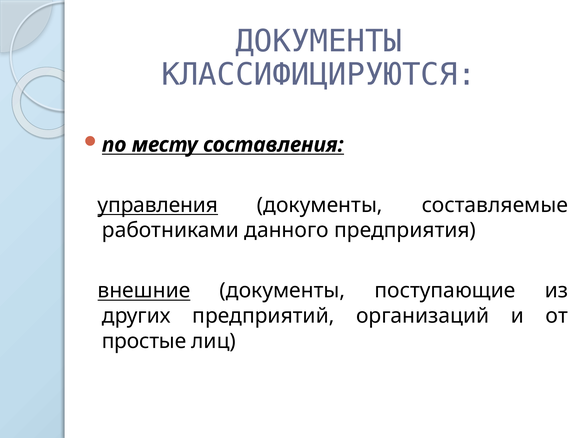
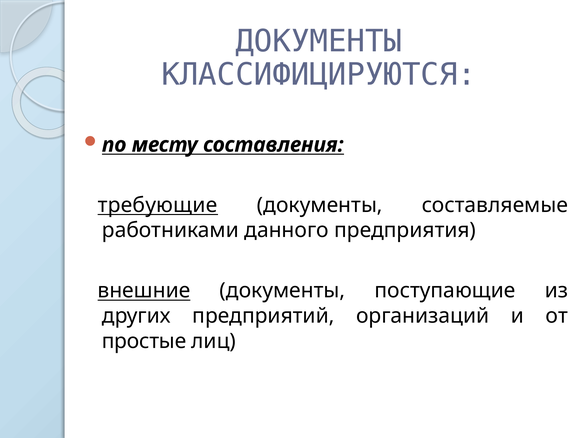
управления: управления -> требующие (158, 205)
